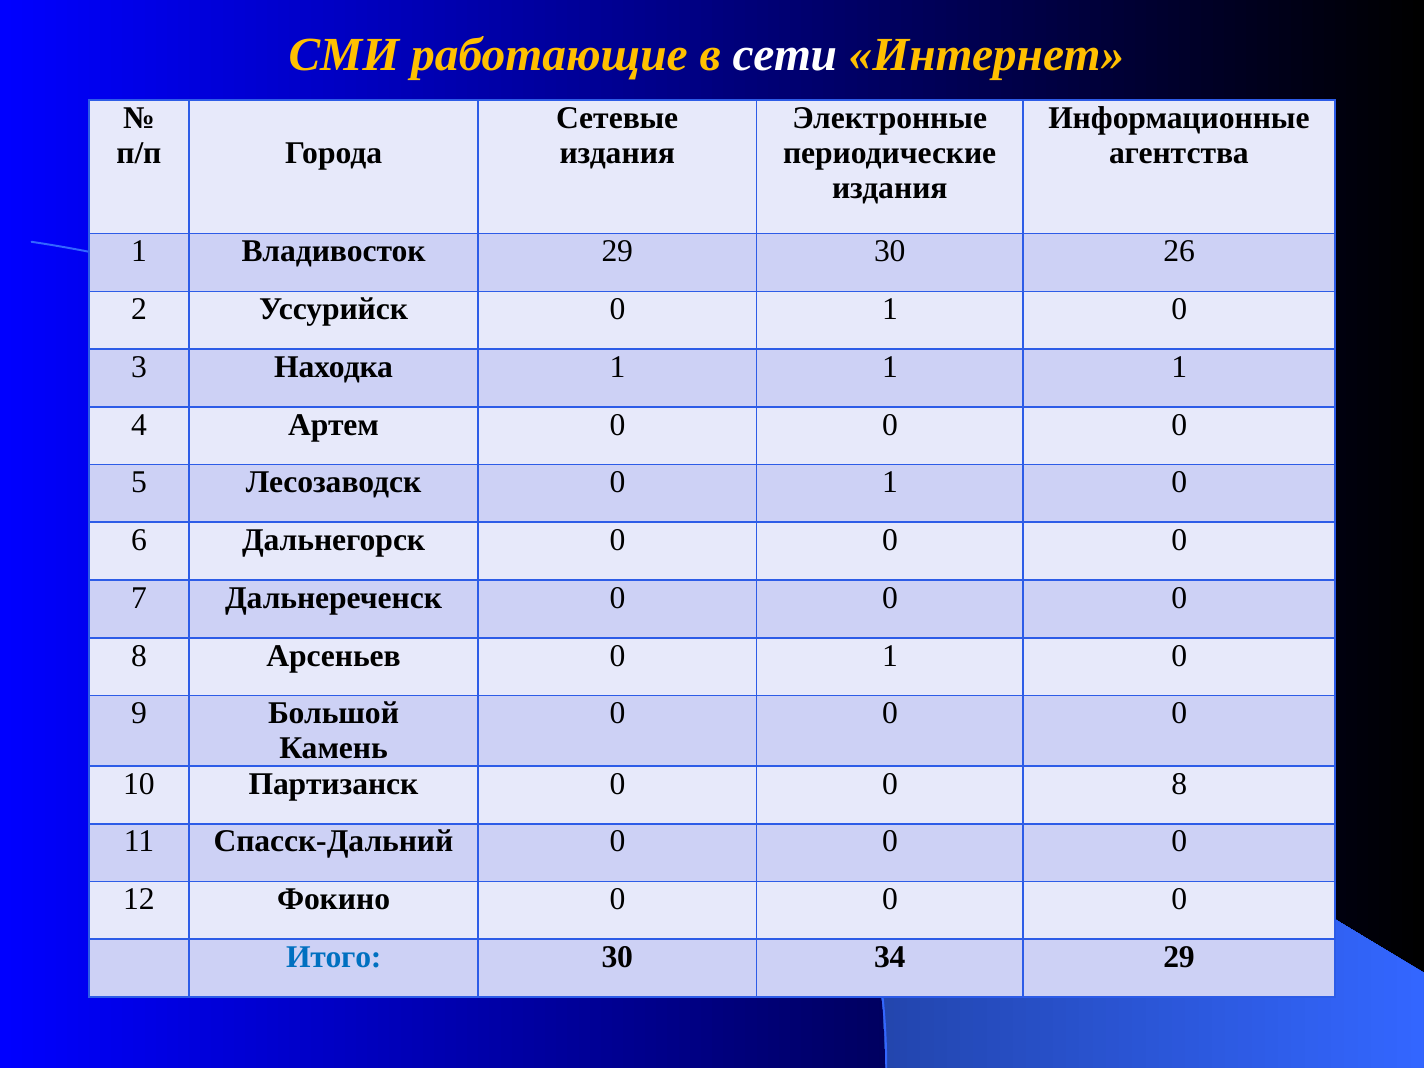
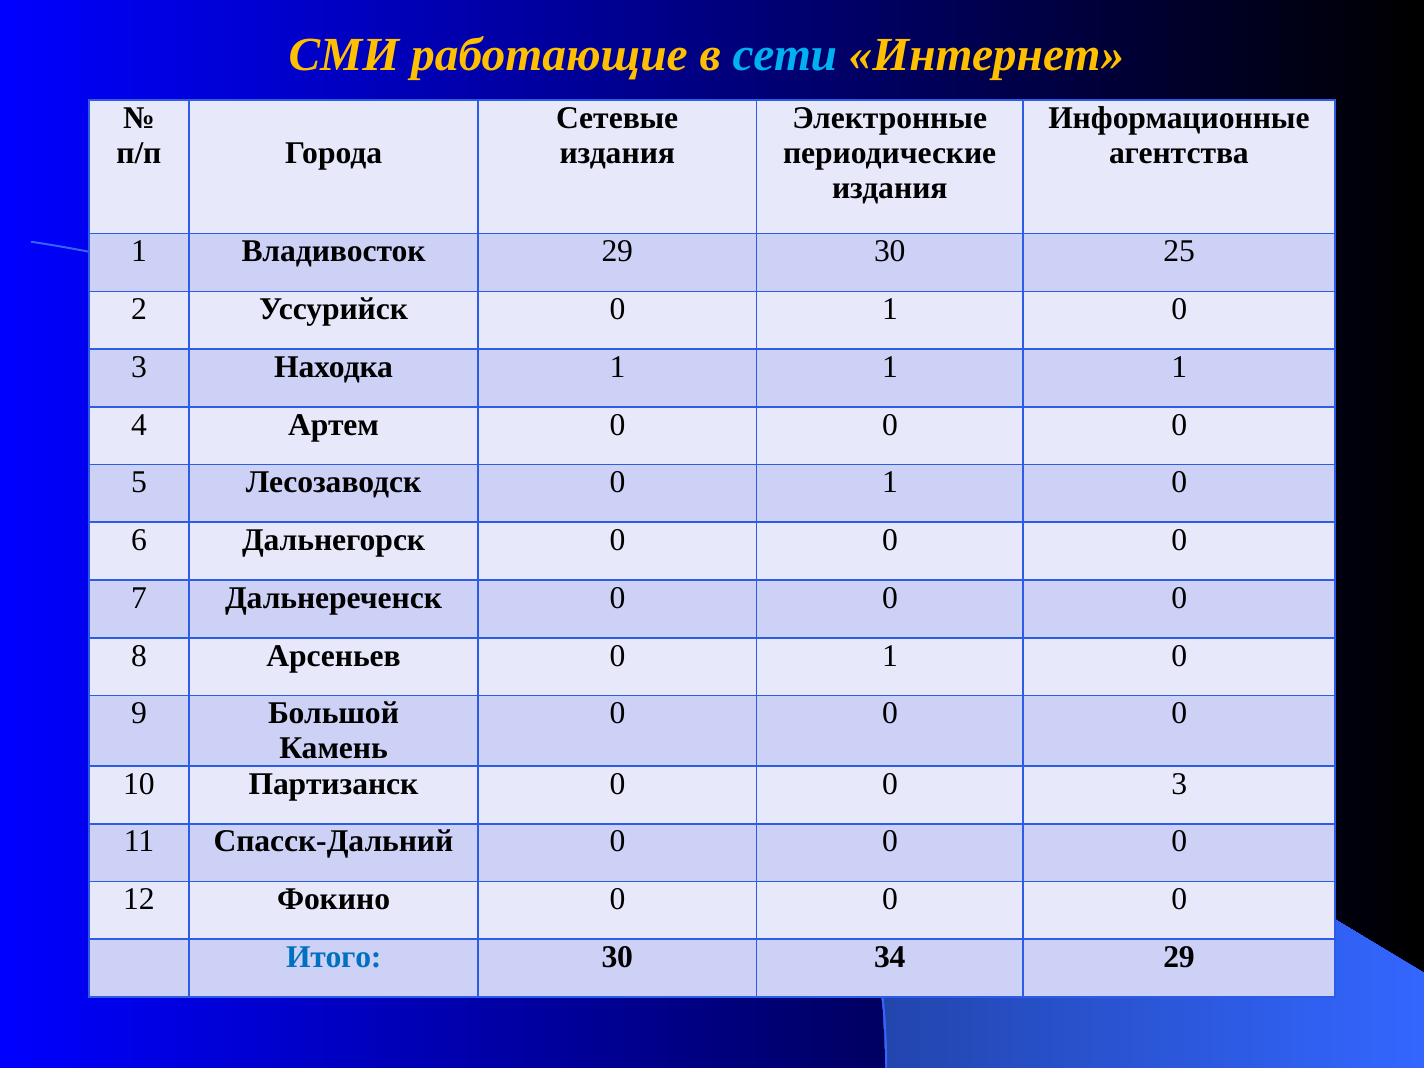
сети colour: white -> light blue (785, 55)
26: 26 -> 25 (1179, 251)
Партизанск 0 0 8: 8 -> 3 (1179, 784)
